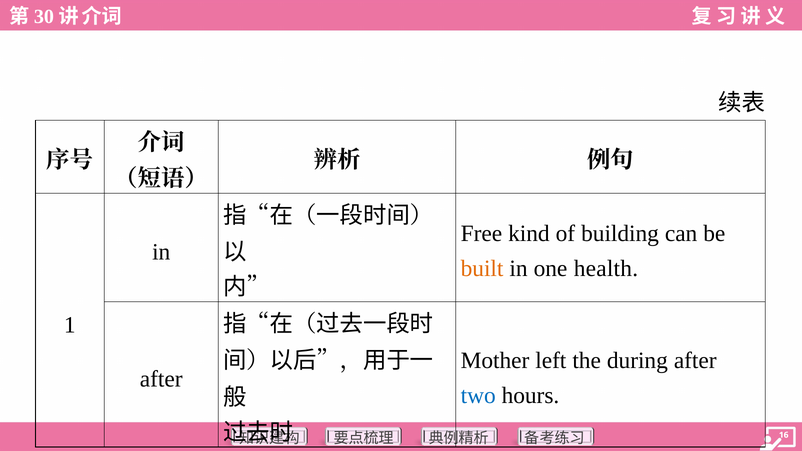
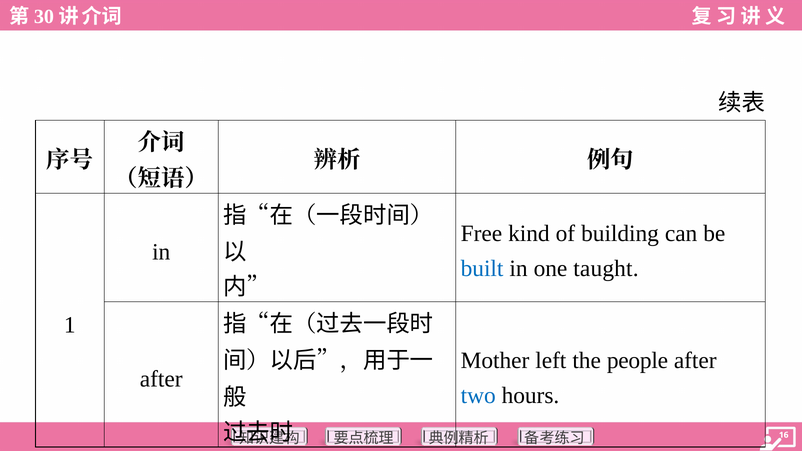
built colour: orange -> blue (482, 269)
health: health -> taught (606, 269)
during: during -> people (637, 361)
